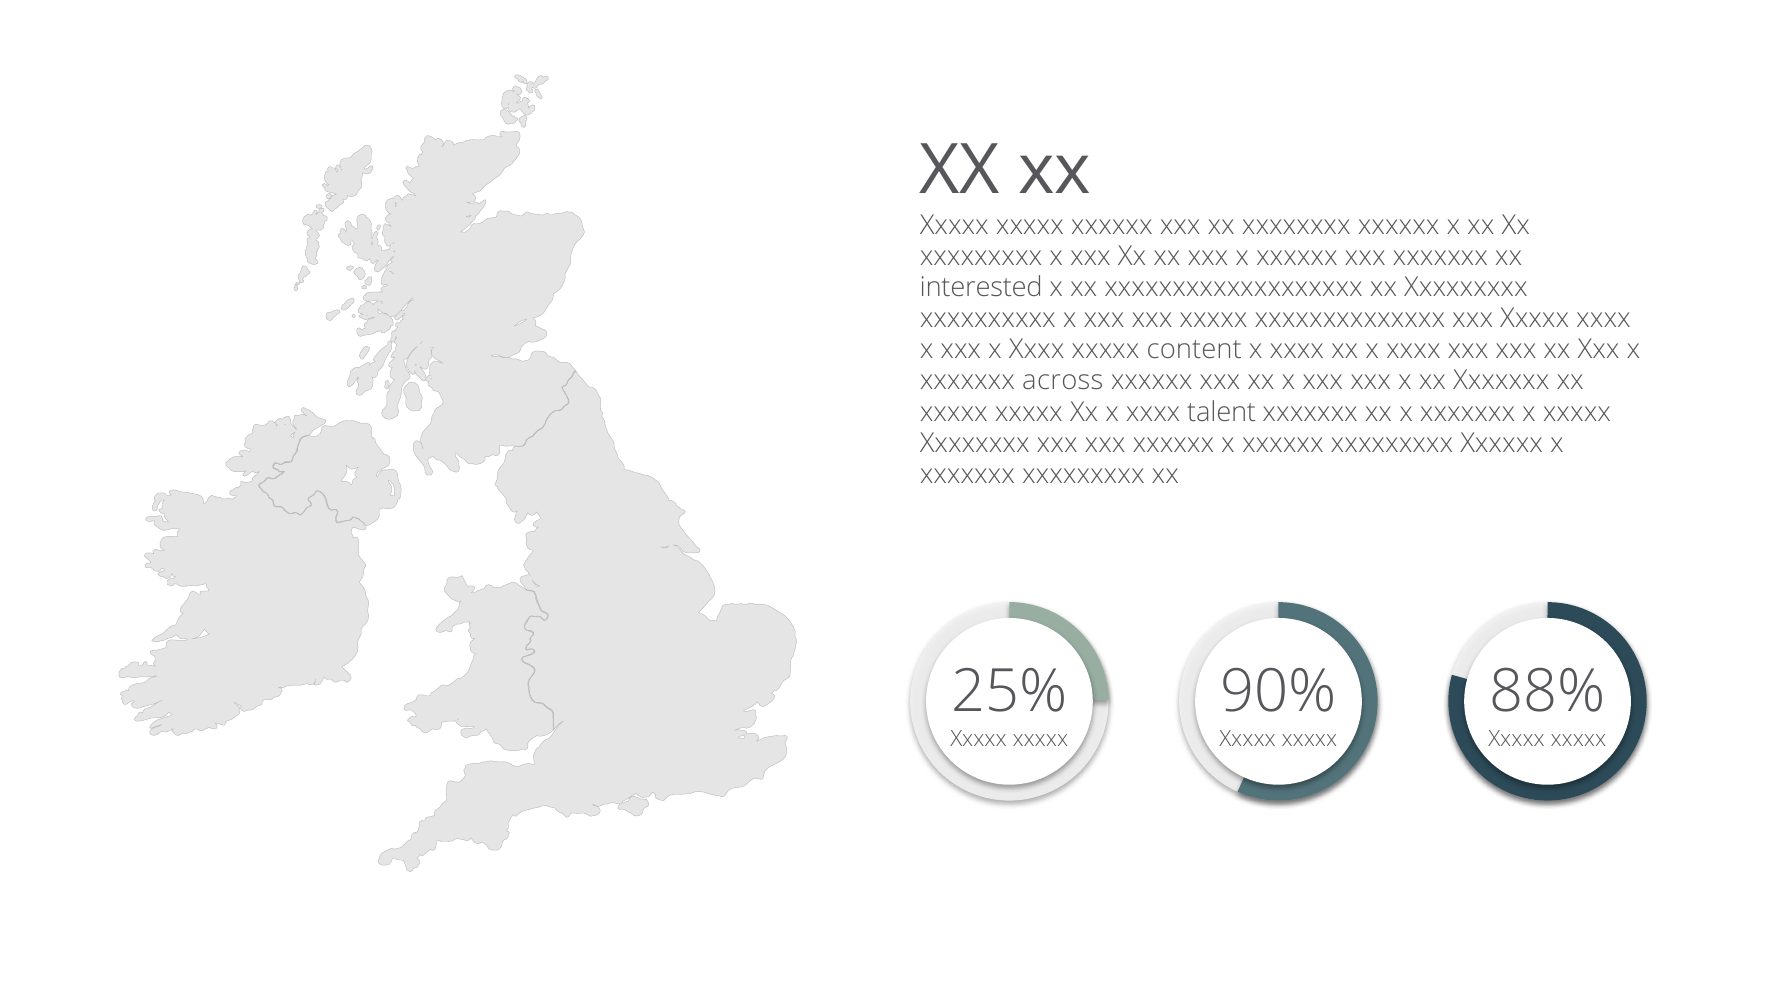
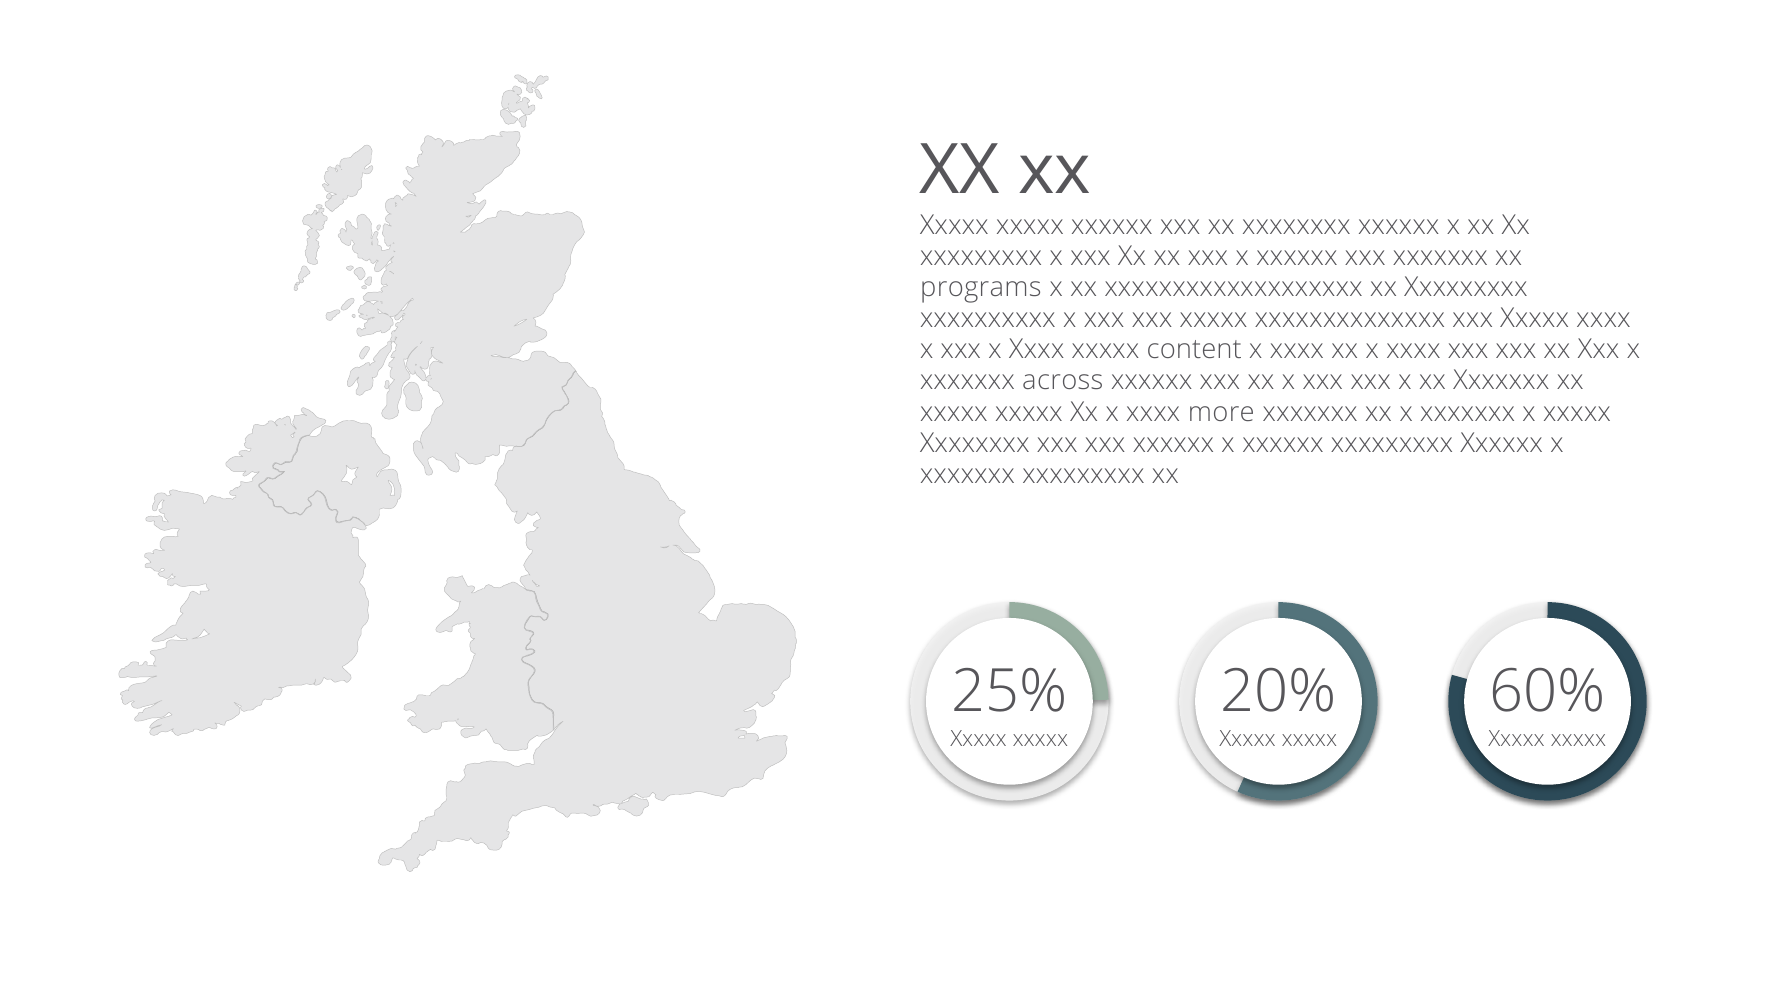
interested: interested -> programs (981, 287)
talent: talent -> more (1221, 412)
90%: 90% -> 20% (1278, 692)
88%: 88% -> 60% (1547, 692)
